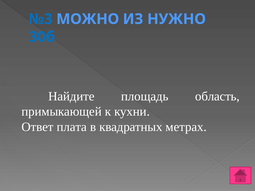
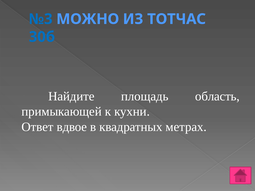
НУЖНО: НУЖНО -> ТОТЧАС (177, 19)
плата: плата -> вдвое (72, 127)
